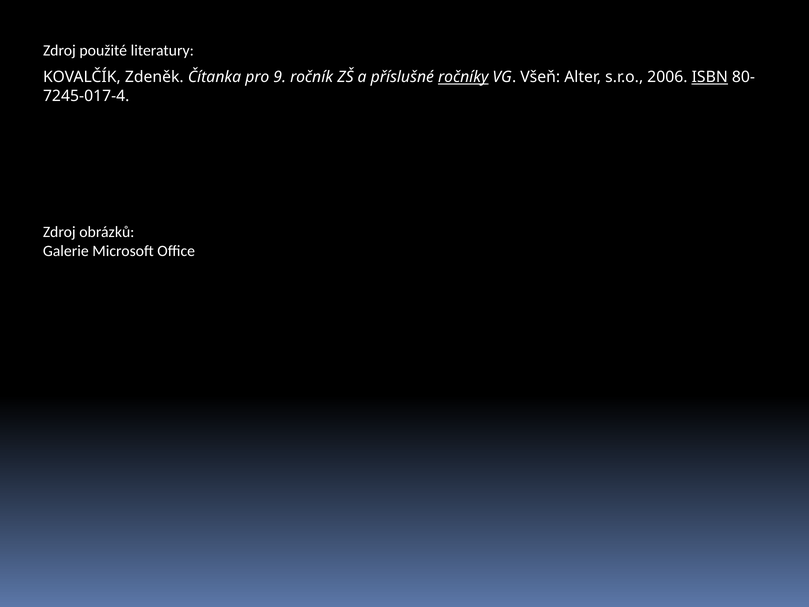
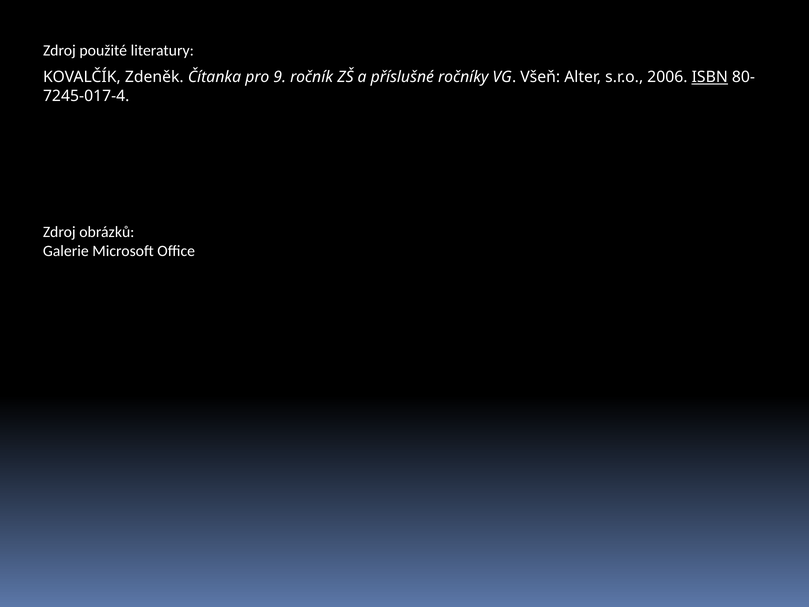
ročníky underline: present -> none (463, 77)
